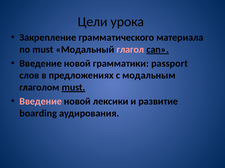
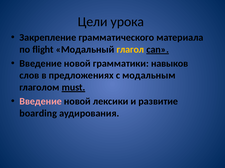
по must: must -> flight (43, 50)
глагол colour: pink -> yellow (130, 50)
passport: passport -> навыков (170, 64)
